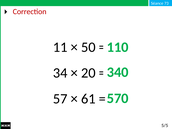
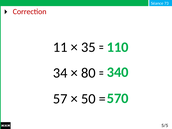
50: 50 -> 35 (88, 47)
20: 20 -> 80 (88, 73)
61: 61 -> 50 (88, 99)
